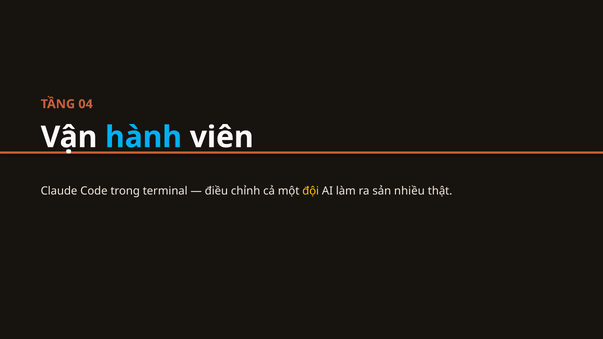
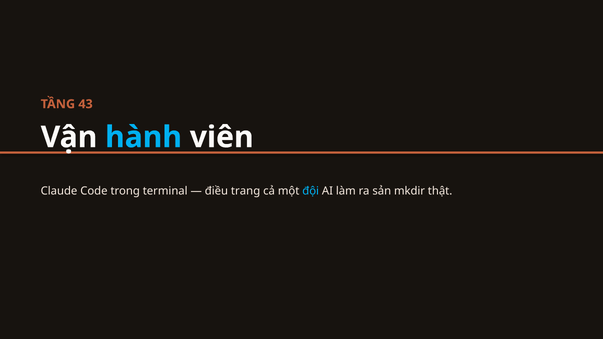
04: 04 -> 43 (86, 104)
chỉnh: chỉnh -> trang (246, 191)
đội colour: yellow -> light blue (311, 191)
nhiều: nhiều -> mkdir (409, 191)
